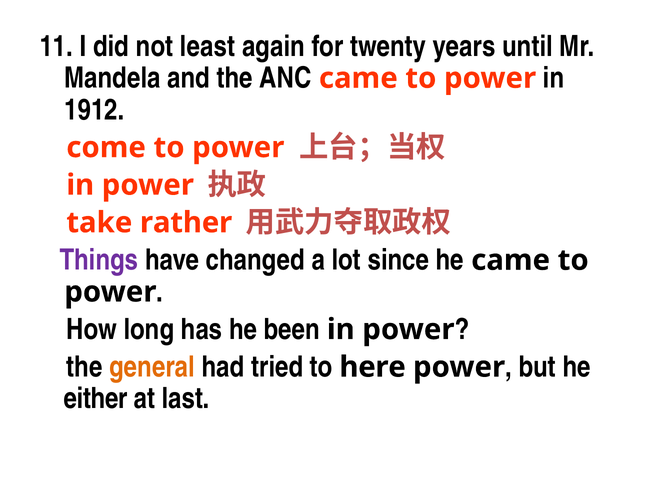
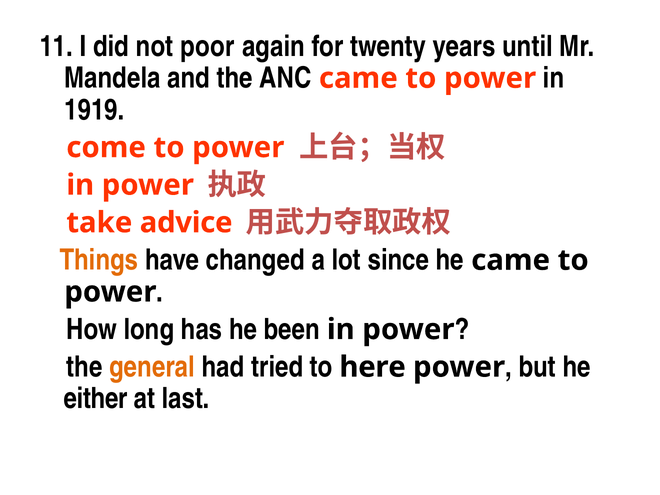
least: least -> poor (207, 46)
1912: 1912 -> 1919 (94, 110)
rather: rather -> advice (186, 223)
Things colour: purple -> orange (99, 260)
